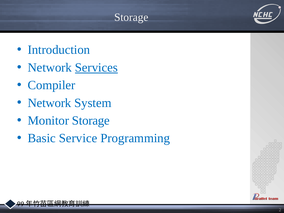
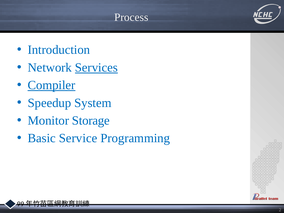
Storage: Storage -> Process (131, 17)
Compiler underline: none -> present (52, 85)
Network: Network -> Speedup (49, 103)
